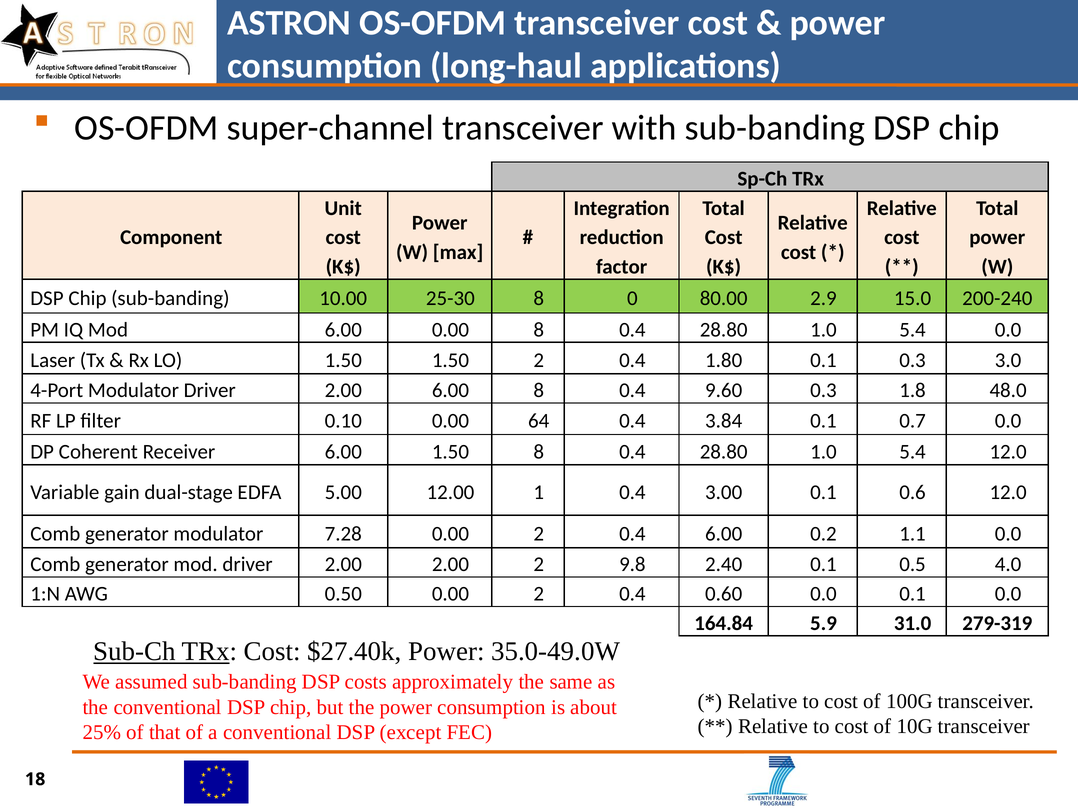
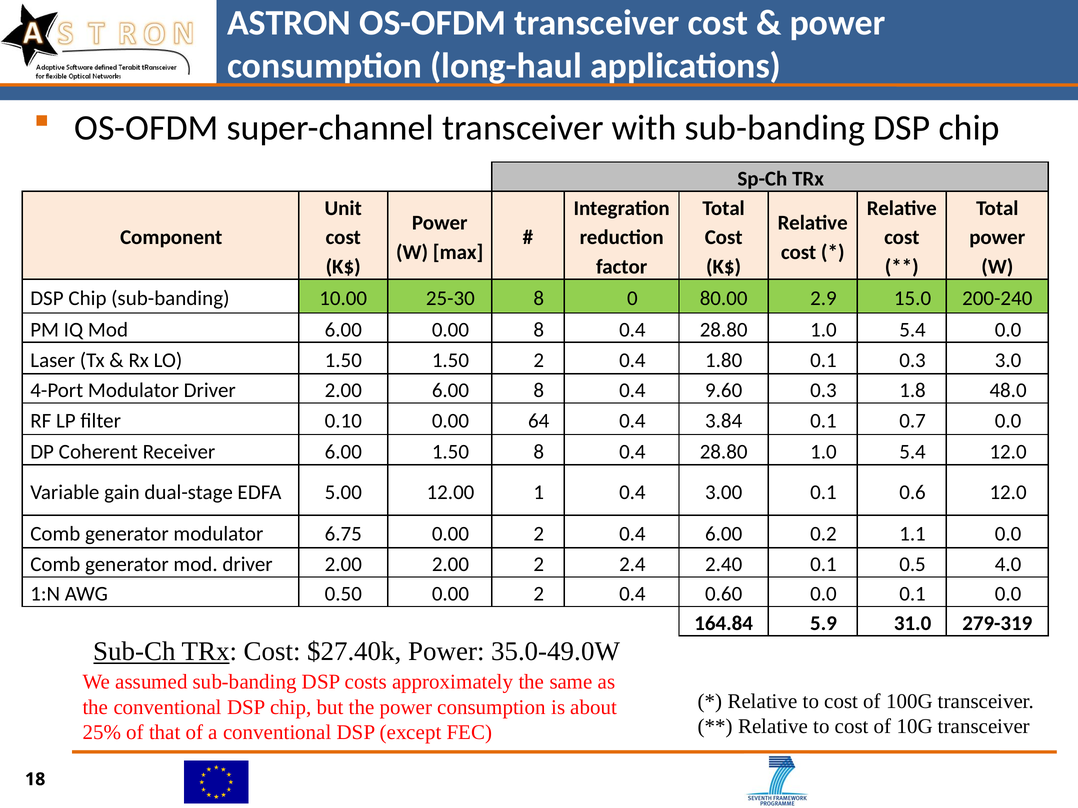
7.28: 7.28 -> 6.75 (343, 534)
9.8: 9.8 -> 2.4 (632, 565)
